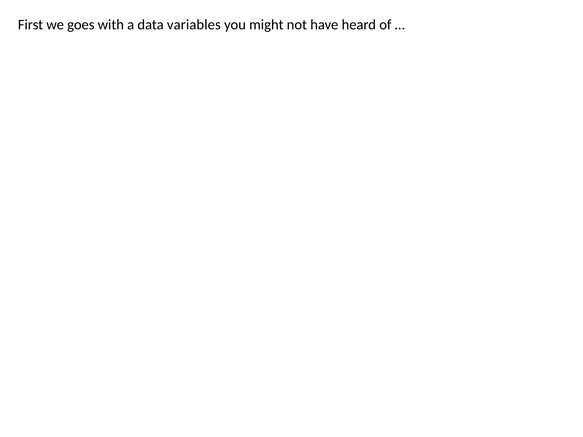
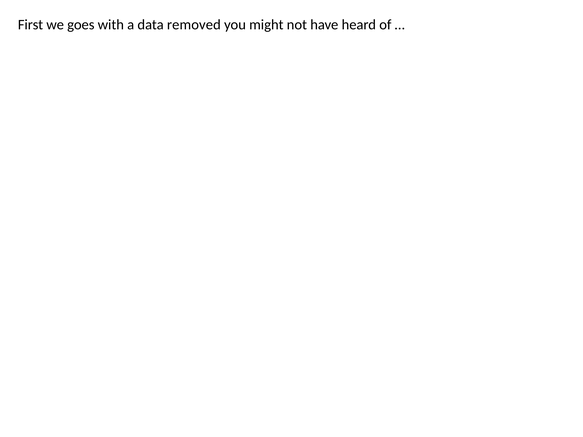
variables: variables -> removed (194, 25)
